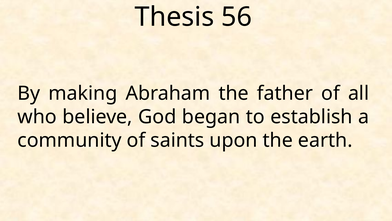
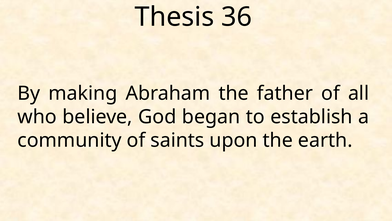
56: 56 -> 36 (237, 17)
